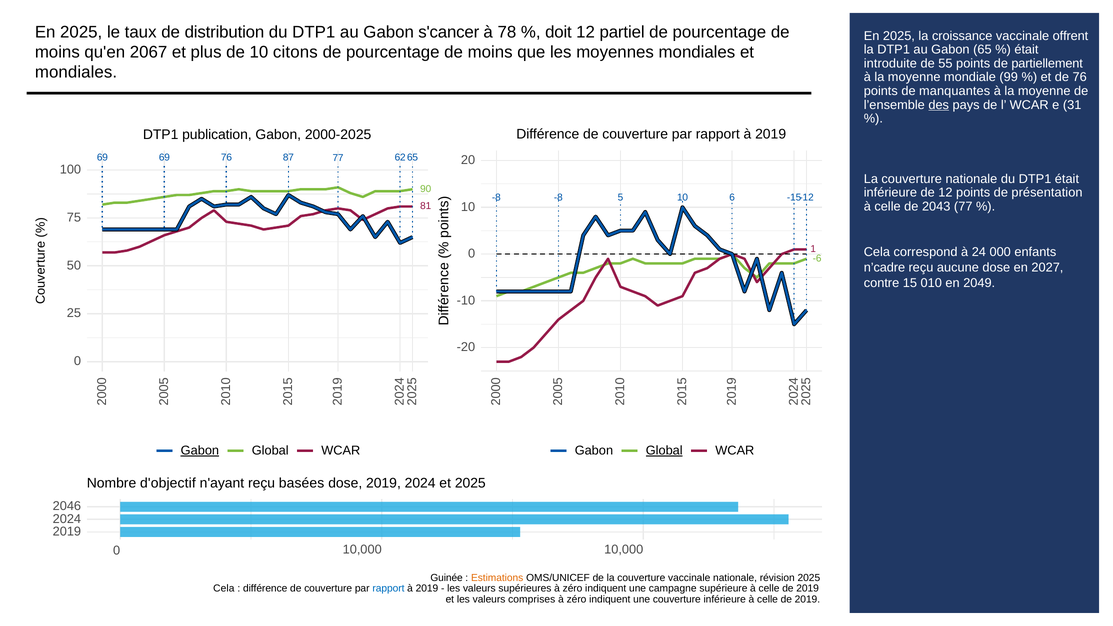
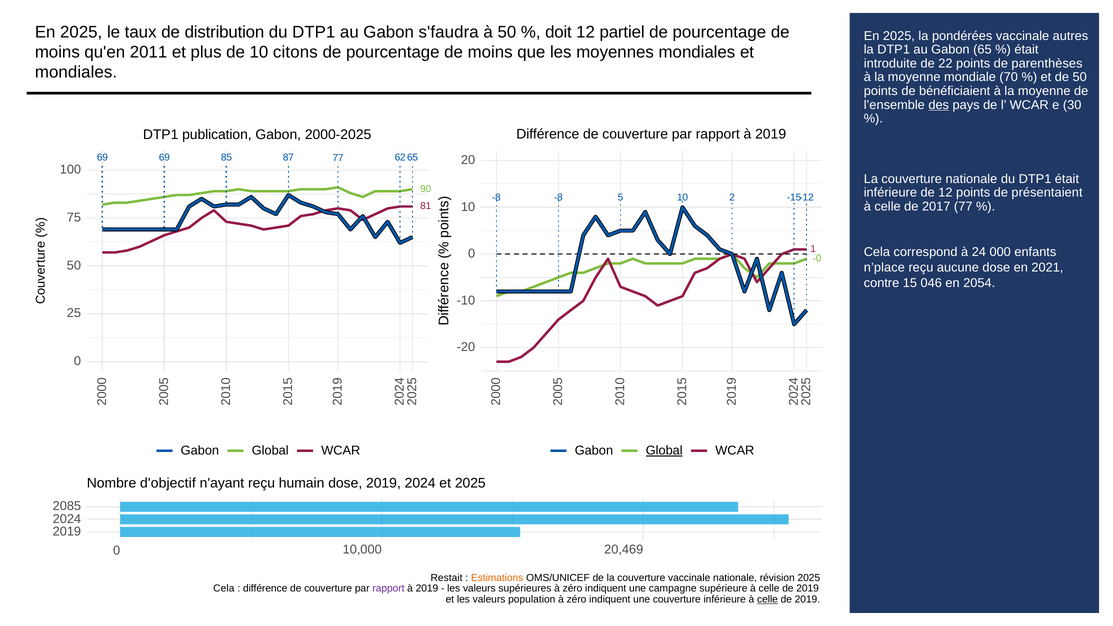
s'cancer: s'cancer -> s'faudra (449, 32)
à 78: 78 -> 50 (507, 32)
croissance: croissance -> pondérées (962, 36)
offrent: offrent -> autres (1070, 36)
2067: 2067 -> 2011 (149, 52)
55: 55 -> 22 (945, 64)
partiellement: partiellement -> parenthèses (1047, 64)
99: 99 -> 70 (1009, 77)
de 76: 76 -> 50 (1080, 77)
manquantes: manquantes -> bénéficiaient (955, 91)
31: 31 -> 30 (1072, 105)
69 76: 76 -> 85 (226, 158)
présentation: présentation -> présentaient (1047, 193)
10 6: 6 -> 2 (732, 198)
2043: 2043 -> 2017 (936, 207)
-6: -6 -> -0 (817, 258)
n’cadre: n’cadre -> n’place (884, 268)
2027: 2027 -> 2021 (1047, 268)
010: 010 -> 046 (931, 283)
2049: 2049 -> 2054 (979, 283)
Gabon underline: present -> none (200, 450)
basées: basées -> humain (302, 483)
2046: 2046 -> 2085 (67, 506)
10,000 10,000: 10,000 -> 20,469 (624, 550)
Guinée: Guinée -> Restait (447, 578)
rapport colour: blue -> purple (388, 588)
comprises: comprises -> population (532, 599)
celle underline: none -> present (768, 599)
